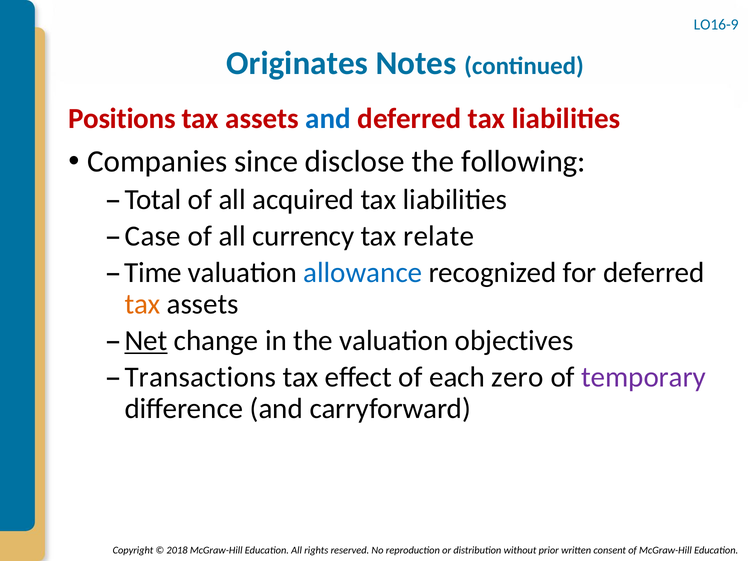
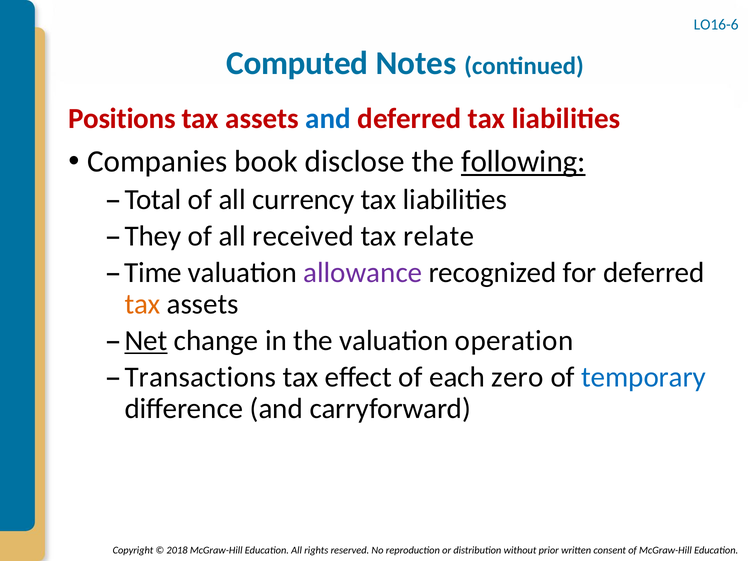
LO16-9: LO16-9 -> LO16-6 (716, 24)
Originates: Originates -> Computed (297, 63)
since: since -> book (266, 162)
following underline: none -> present (523, 162)
acquired: acquired -> currency (303, 199)
Case: Case -> They (153, 236)
currency: currency -> received (303, 236)
allowance colour: blue -> purple (363, 273)
objectives: objectives -> operation (514, 341)
temporary colour: purple -> blue (644, 377)
